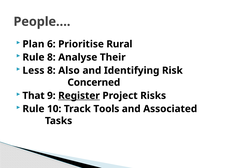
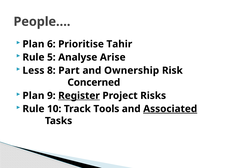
Rural: Rural -> Tahir (119, 44)
Rule 8: 8 -> 5 (51, 58)
Their: Their -> Arise (113, 58)
Also: Also -> Part (69, 71)
Identifying: Identifying -> Ownership (132, 71)
That: That -> Plan (33, 96)
Associated underline: none -> present (170, 109)
